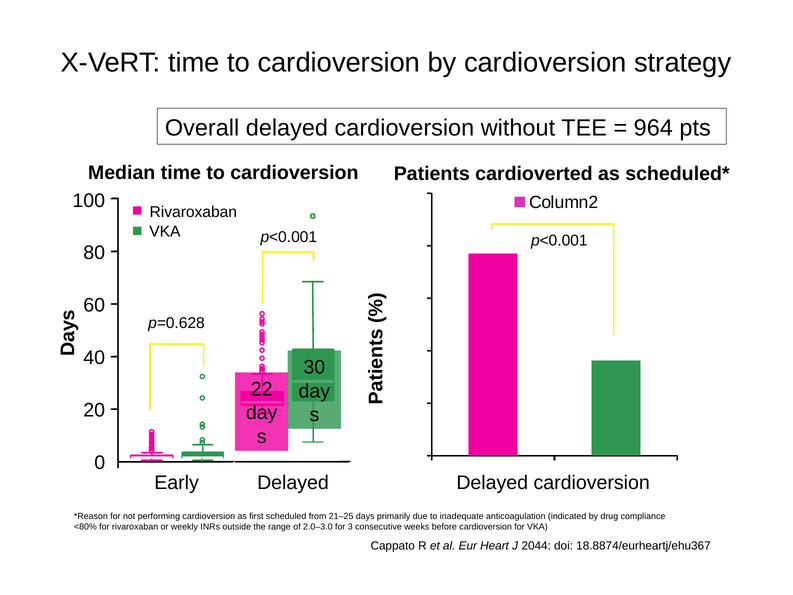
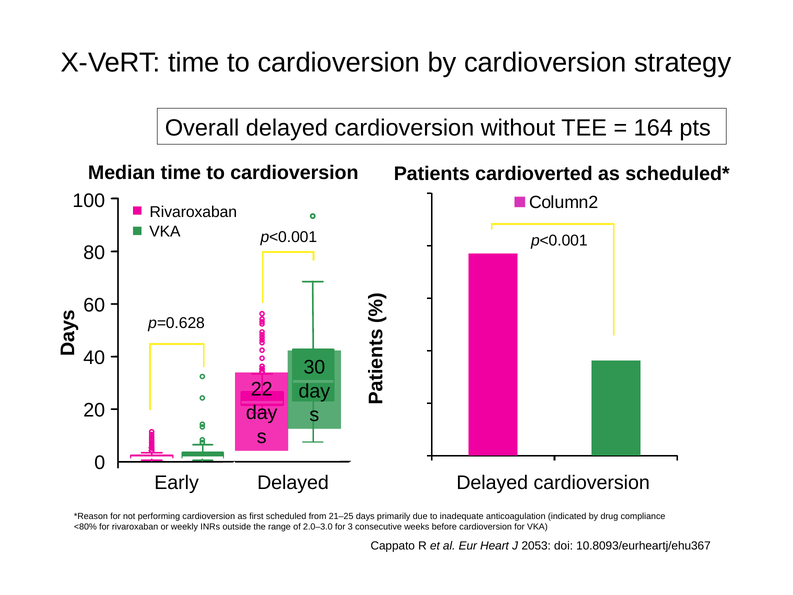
964: 964 -> 164 (653, 128)
2044: 2044 -> 2053 (536, 546)
18.8874/eurheartj/ehu367: 18.8874/eurheartj/ehu367 -> 10.8093/eurheartj/ehu367 (643, 546)
